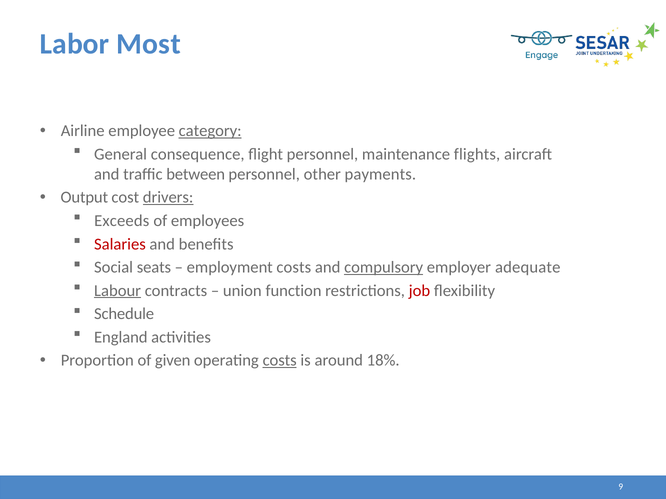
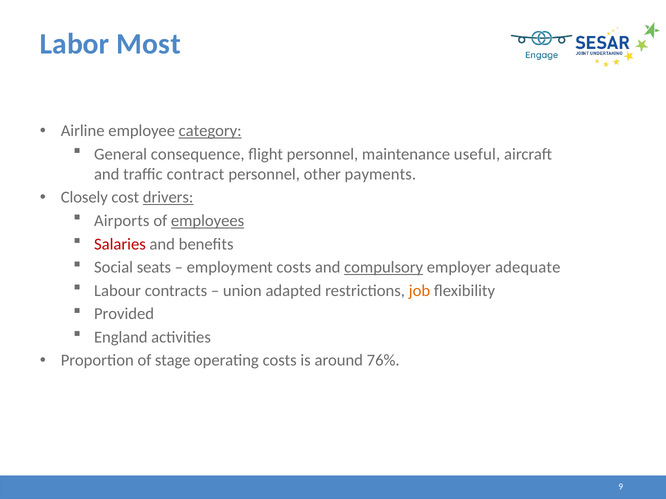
flights: flights -> useful (477, 154)
between: between -> contract (195, 174)
Output: Output -> Closely (84, 198)
Exceeds: Exceeds -> Airports (122, 221)
employees underline: none -> present (208, 221)
Labour underline: present -> none (118, 291)
function: function -> adapted (293, 291)
job colour: red -> orange (419, 291)
Schedule: Schedule -> Provided (124, 314)
given: given -> stage (173, 361)
costs underline: present -> none (280, 361)
18%: 18% -> 76% (383, 361)
